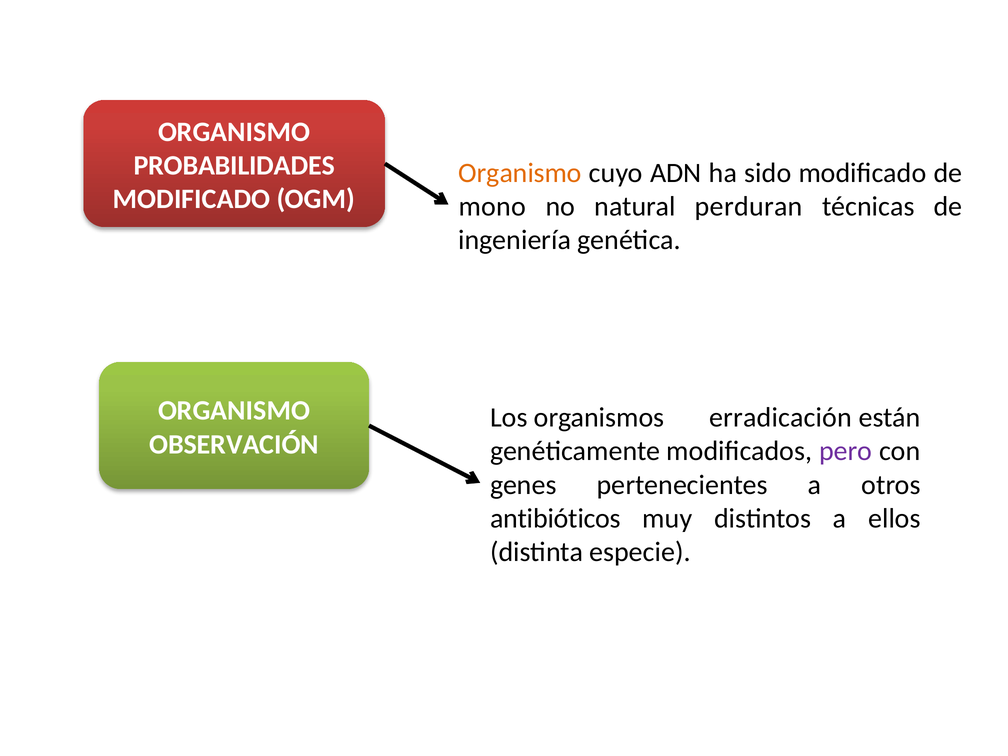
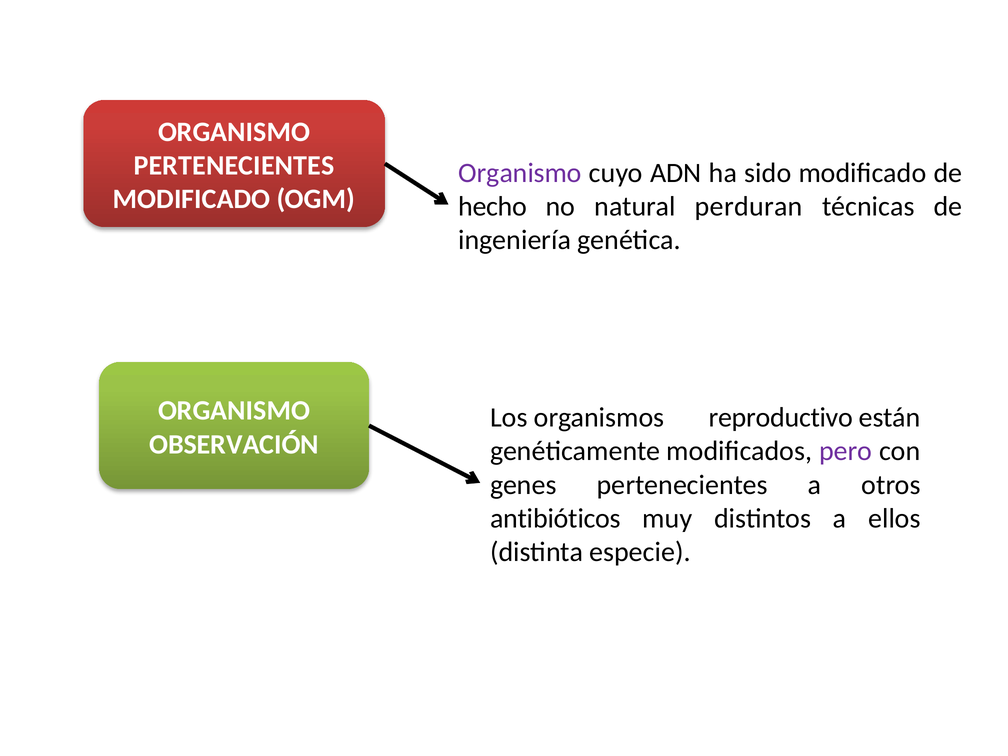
PROBABILIDADES: PROBABILIDADES -> PERTENECIENTES (234, 166)
Organismo colour: orange -> purple (520, 173)
mono: mono -> hecho (493, 207)
erradicación: erradicación -> reproductivo (781, 418)
